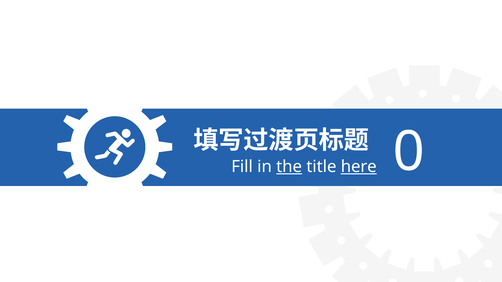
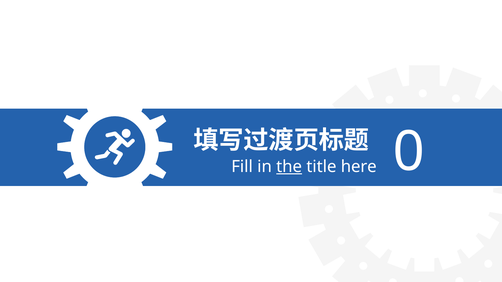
here underline: present -> none (359, 167)
